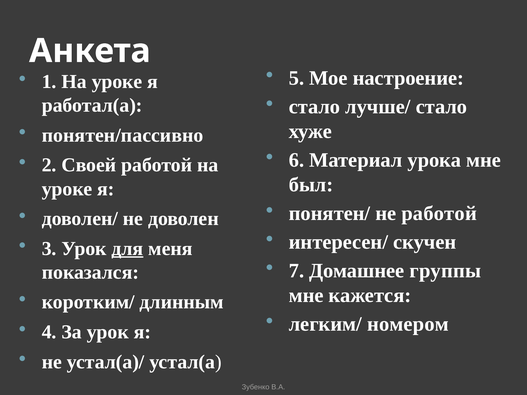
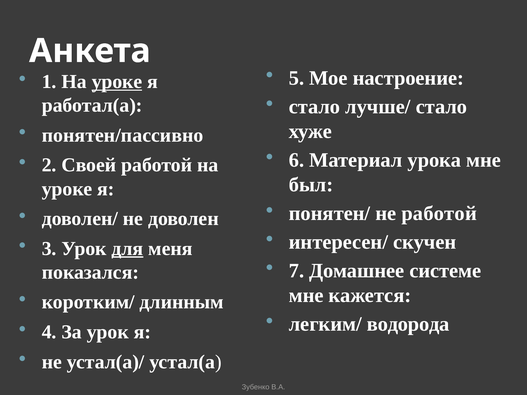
уроке underline: none -> present (117, 82)
группы: группы -> системе (445, 271)
номером: номером -> водорода (408, 324)
